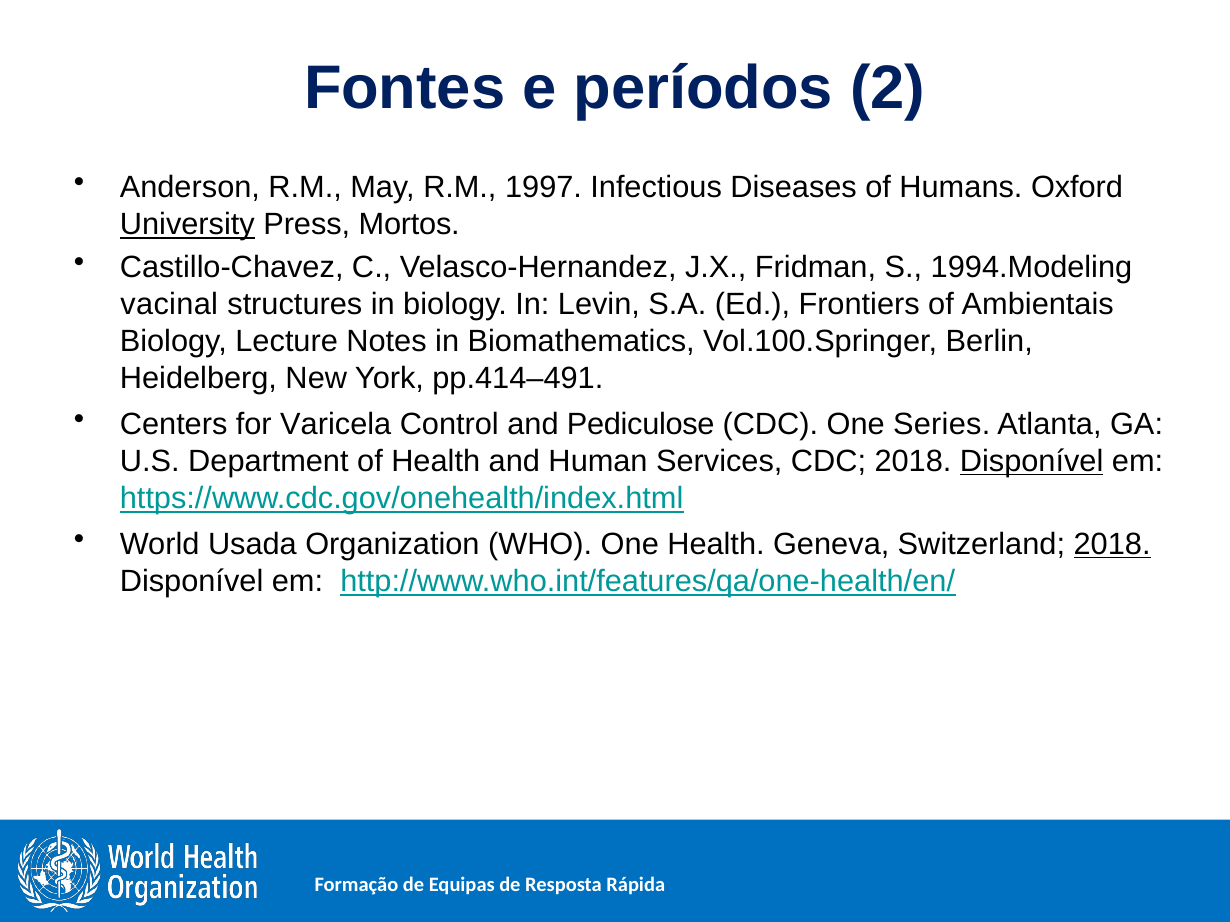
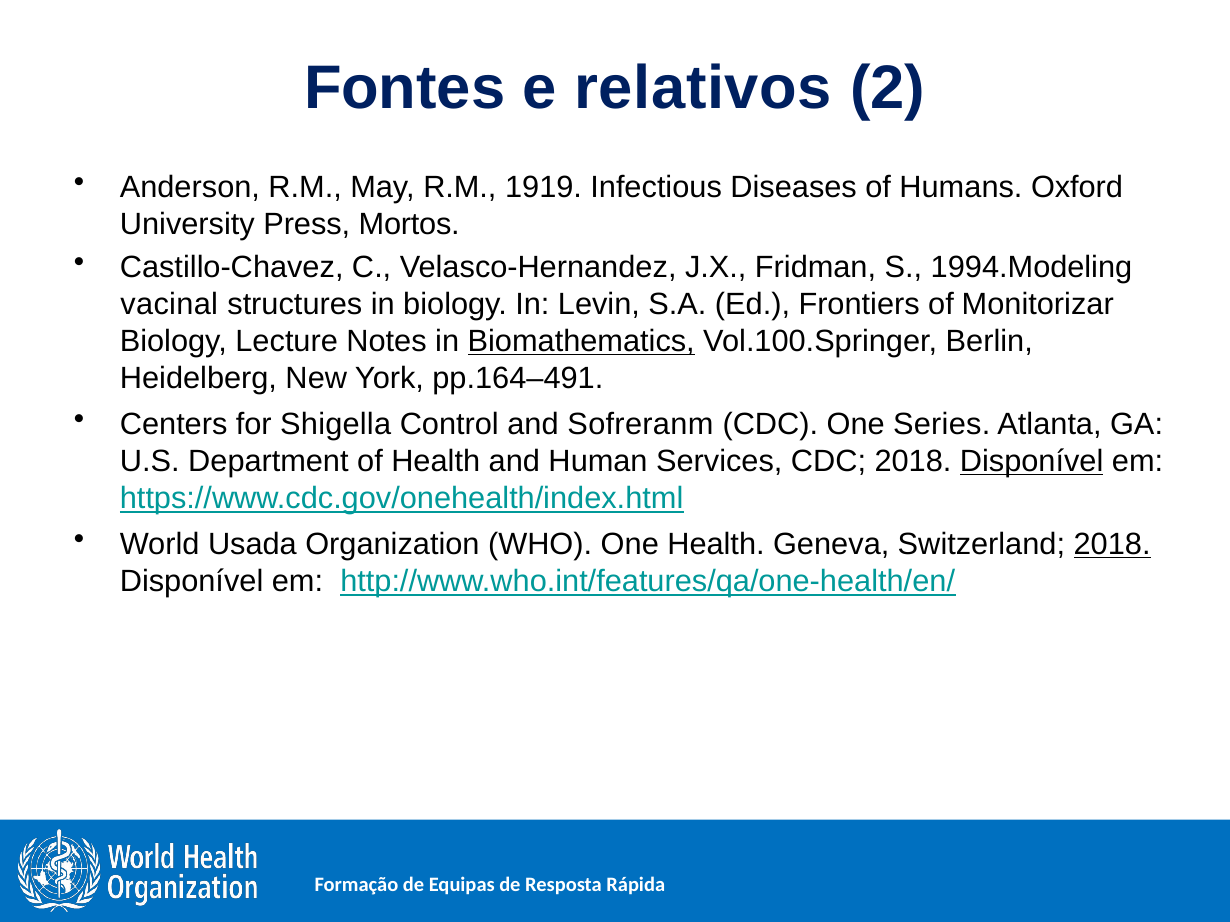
períodos: períodos -> relativos (703, 89)
1997: 1997 -> 1919 (544, 188)
University underline: present -> none (187, 225)
Ambientais: Ambientais -> Monitorizar (1038, 305)
Biomathematics underline: none -> present (581, 342)
pp.414–491: pp.414–491 -> pp.164–491 (518, 378)
Varicela: Varicela -> Shigella (336, 425)
Pediculose: Pediculose -> Sofreranm (640, 425)
